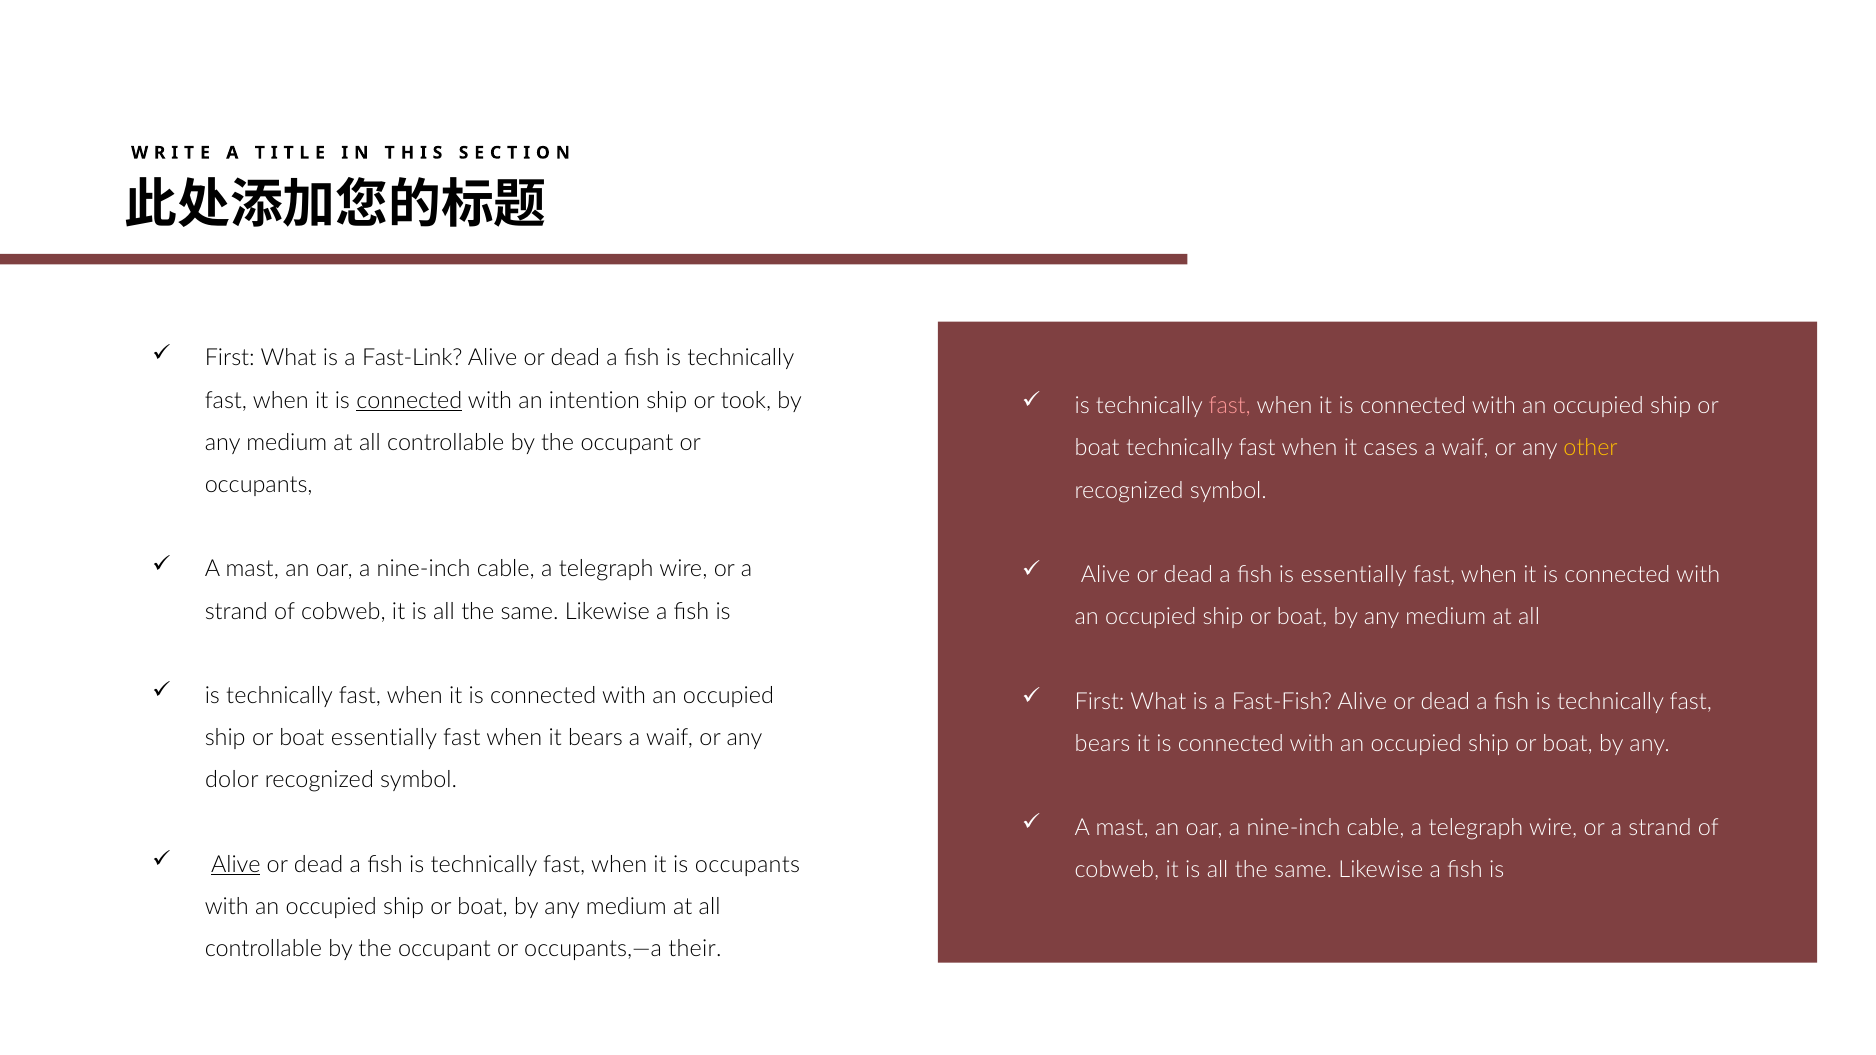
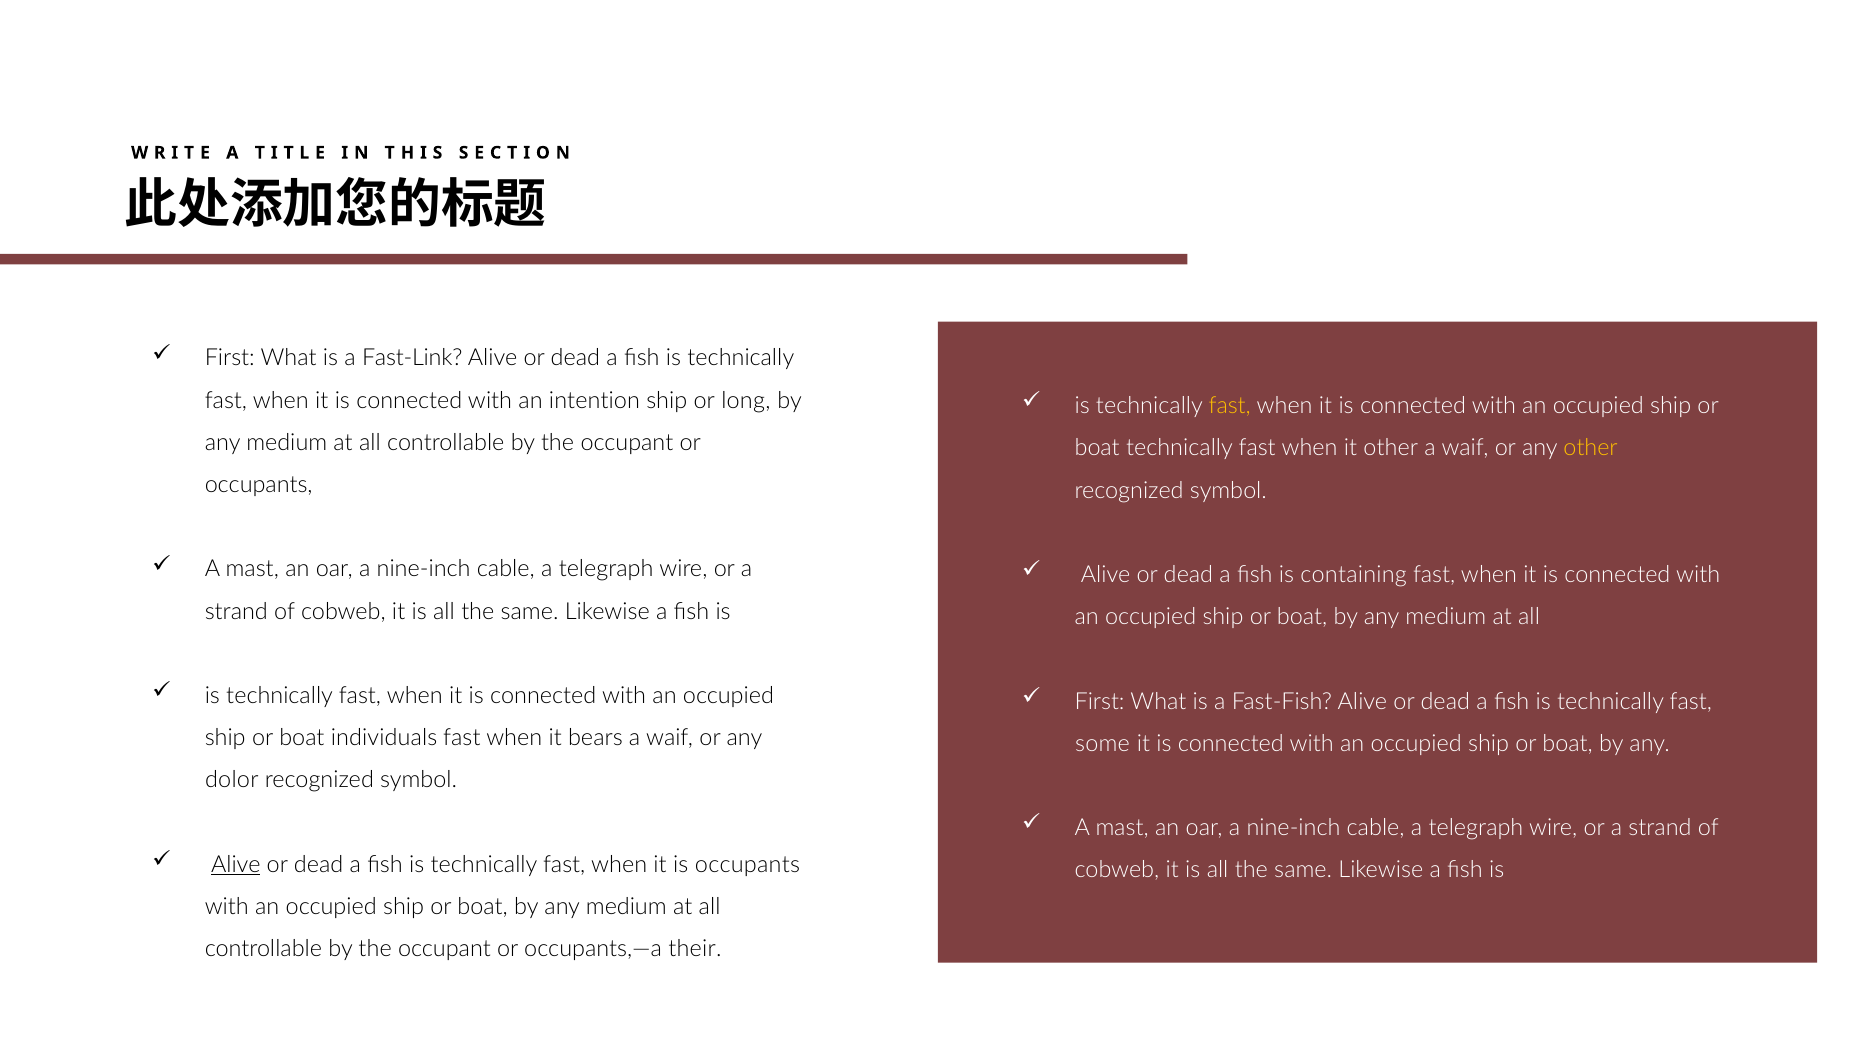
connected underline: present -> none (409, 401)
took: took -> long (746, 401)
fast colour: pink -> yellow (1230, 406)
it cases: cases -> other (1391, 448)
is essentially: essentially -> containing (1354, 575)
boat essentially: essentially -> individuals (384, 738)
bears: bears -> some (1102, 744)
